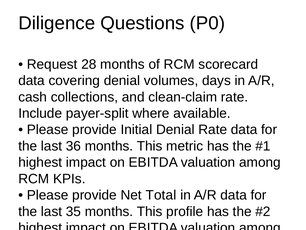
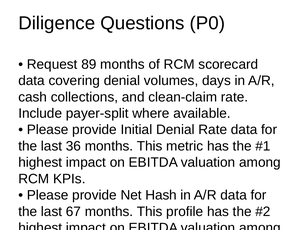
28: 28 -> 89 (89, 64)
Total: Total -> Hash (161, 195)
35: 35 -> 67 (73, 211)
